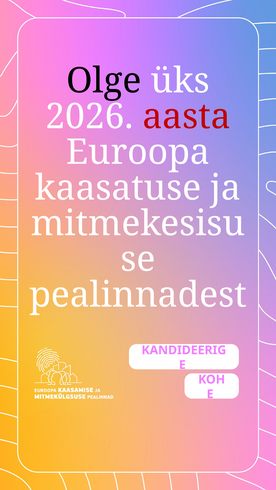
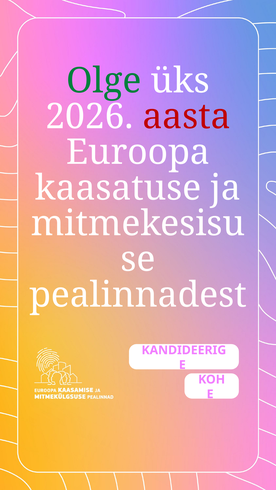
Olge colour: black -> green (104, 81)
